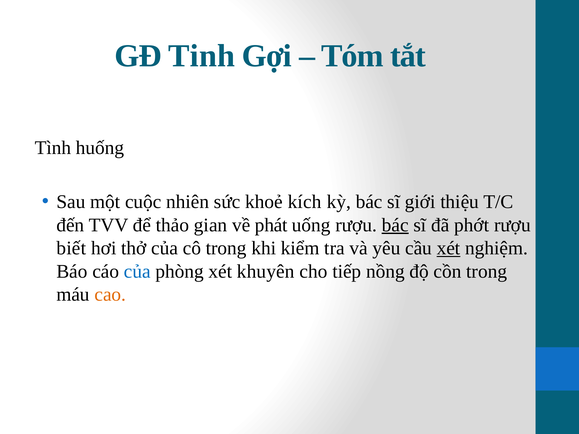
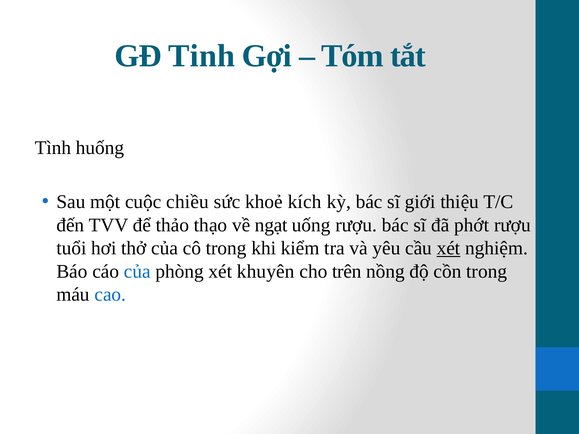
nhiên: nhiên -> chiều (188, 202)
gian: gian -> thạo (211, 225)
phát: phát -> ngạt (271, 225)
bác underline: present -> none (395, 225)
biết: biết -> tuổi (71, 248)
tiếp: tiếp -> trên (347, 271)
cao colour: orange -> blue (110, 295)
